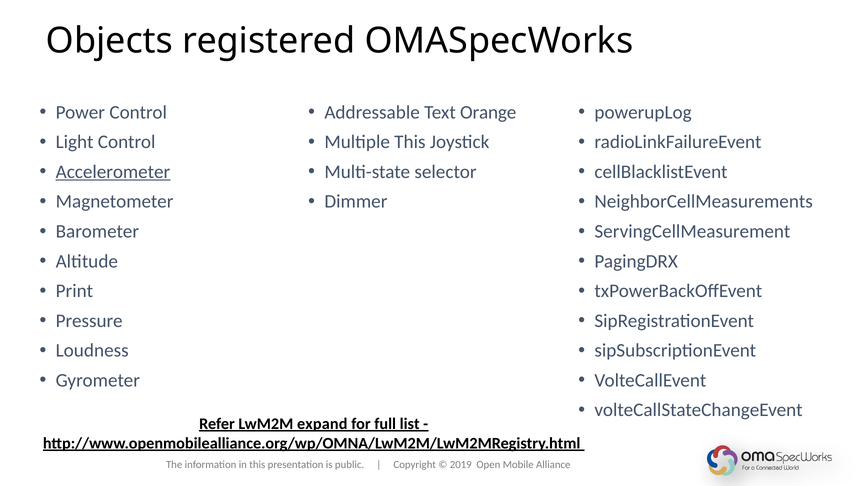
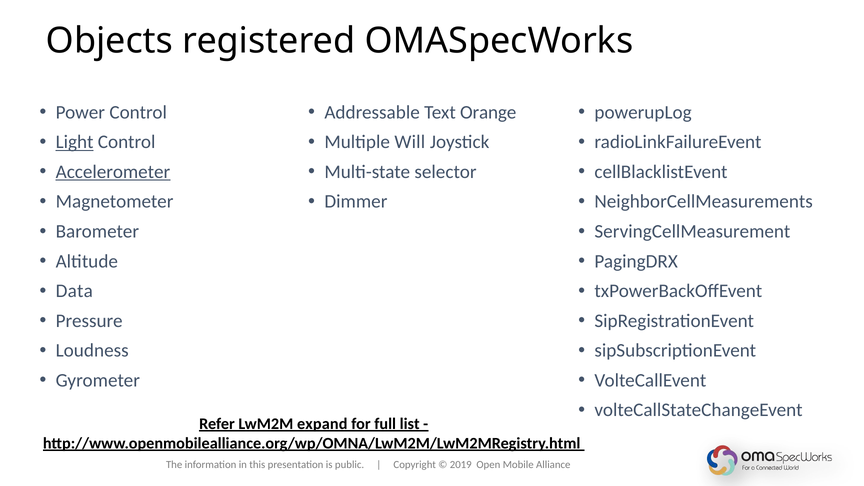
Light underline: none -> present (75, 142)
Multiple This: This -> Will (410, 142)
Print: Print -> Data (74, 291)
